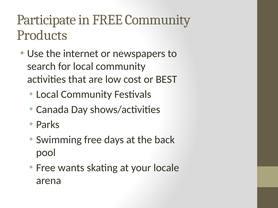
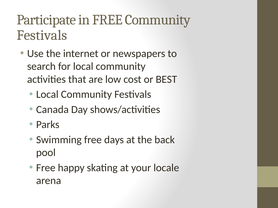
Products: Products -> Festivals (42, 35)
wants: wants -> happy (71, 168)
